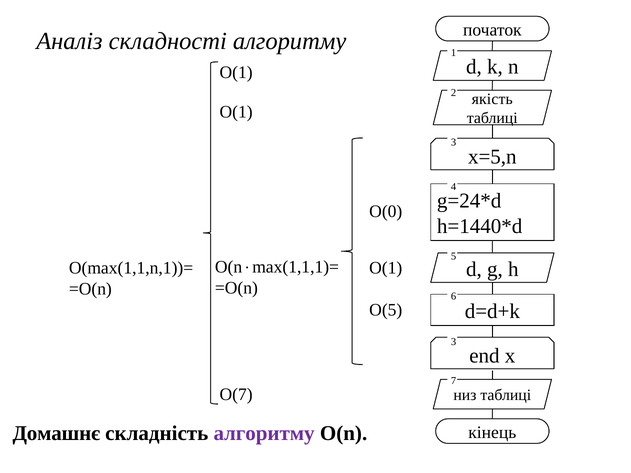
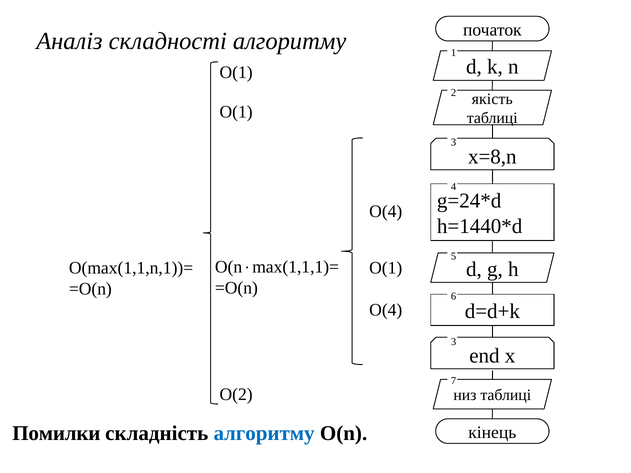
x=5,n: x=5,n -> x=8,n (492, 157)
О(0: О(0 -> О(4 (386, 212)
О(5: О(5 -> О(4 (386, 310)
О(7: О(7 -> О(2 (236, 394)
Домашнє: Домашнє -> Помилки (56, 433)
алгоритму colour: purple -> blue (264, 433)
